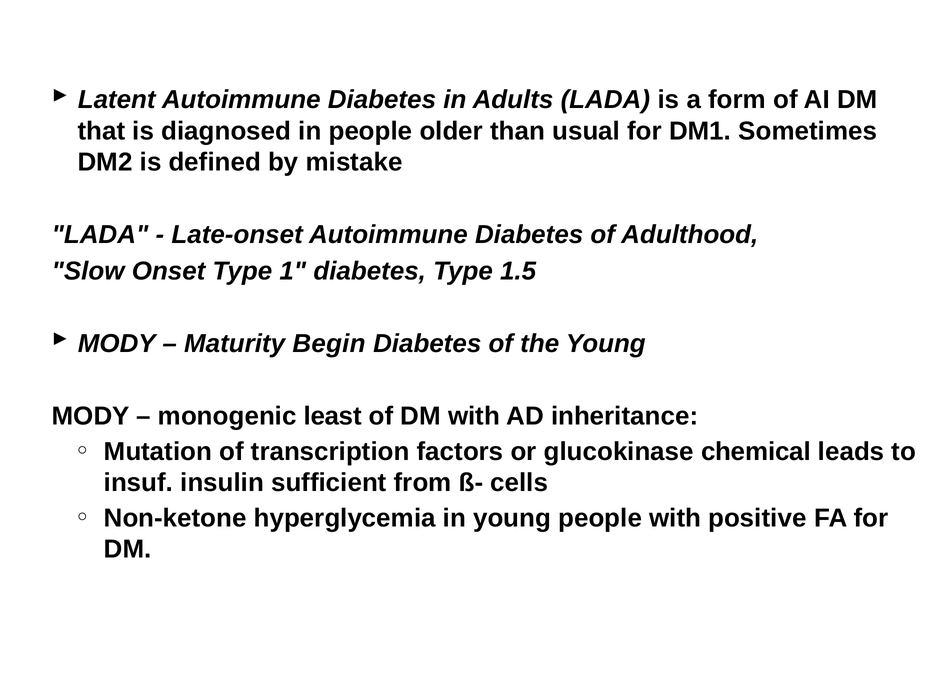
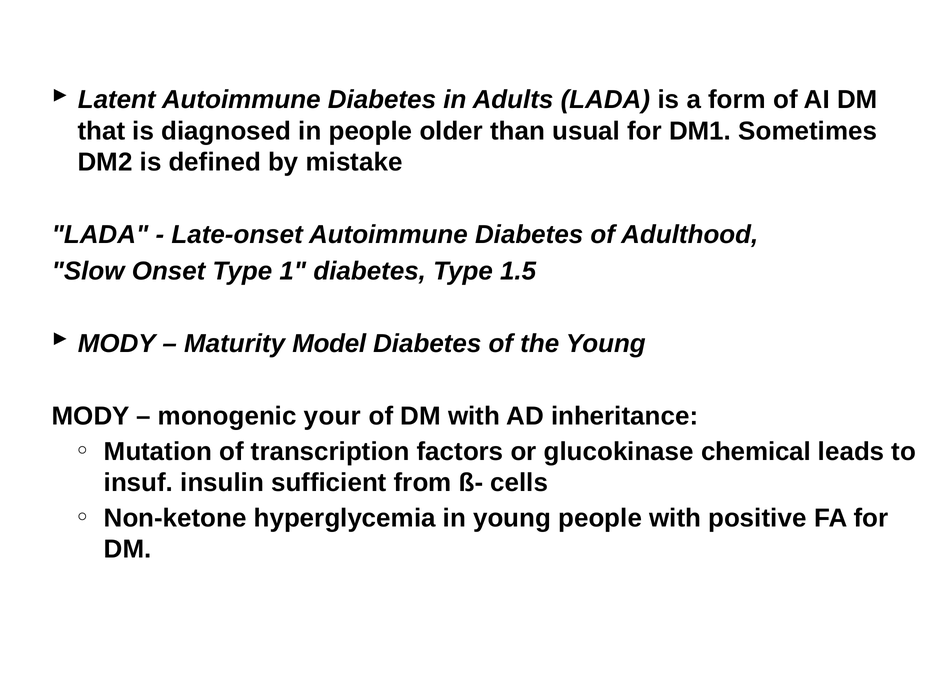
Begin: Begin -> Model (329, 344)
least: least -> your (332, 417)
